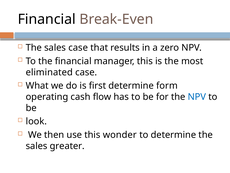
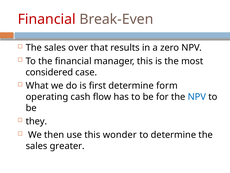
Financial colour: black -> red (47, 19)
sales case: case -> over (78, 48)
eliminated: eliminated -> considered (49, 72)
look: look -> they (36, 121)
